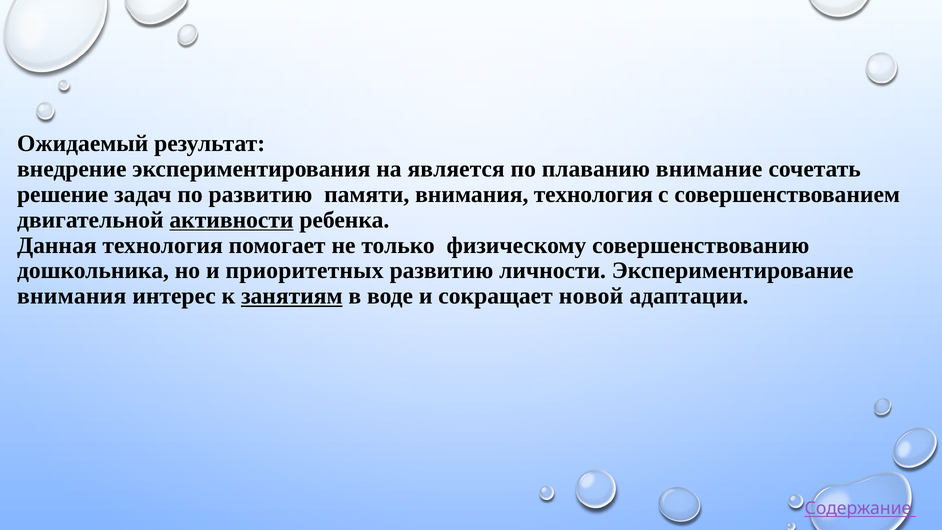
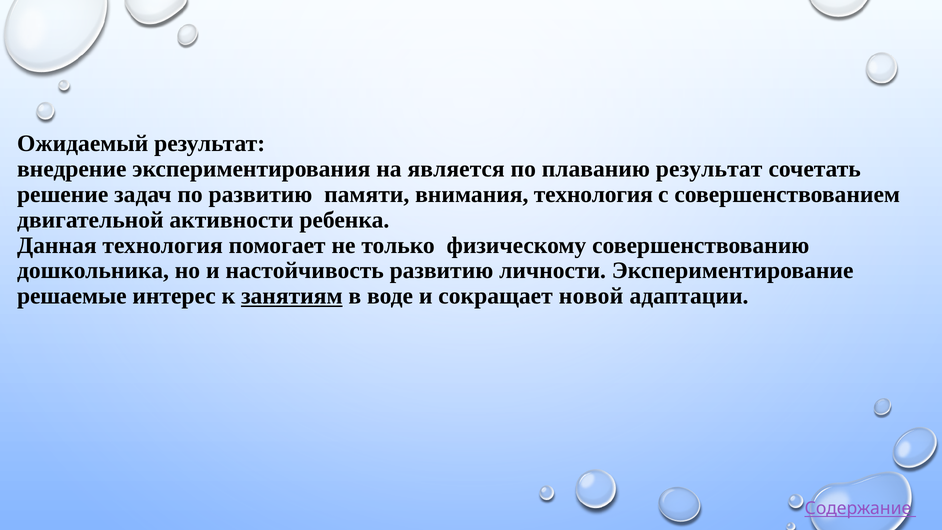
плаванию внимание: внимание -> результат (709, 169)
активности underline: present -> none (231, 220)
приоритетных: приоритетных -> настойчивость (305, 271)
внимания: внимания -> решаемые (72, 296)
